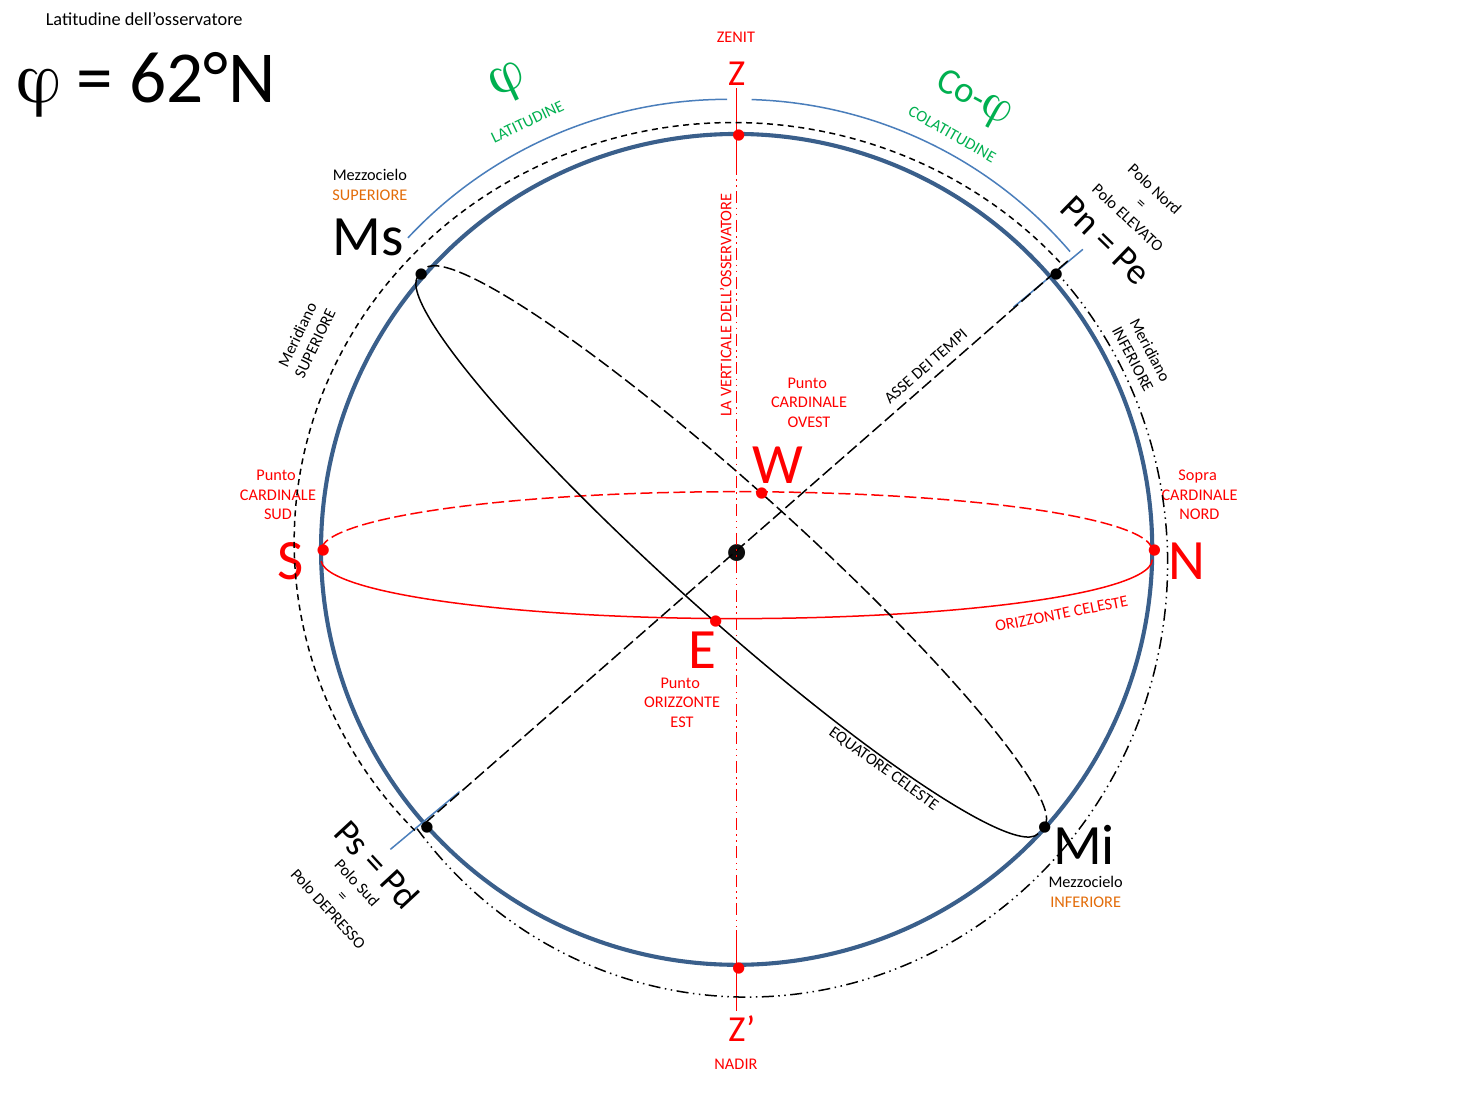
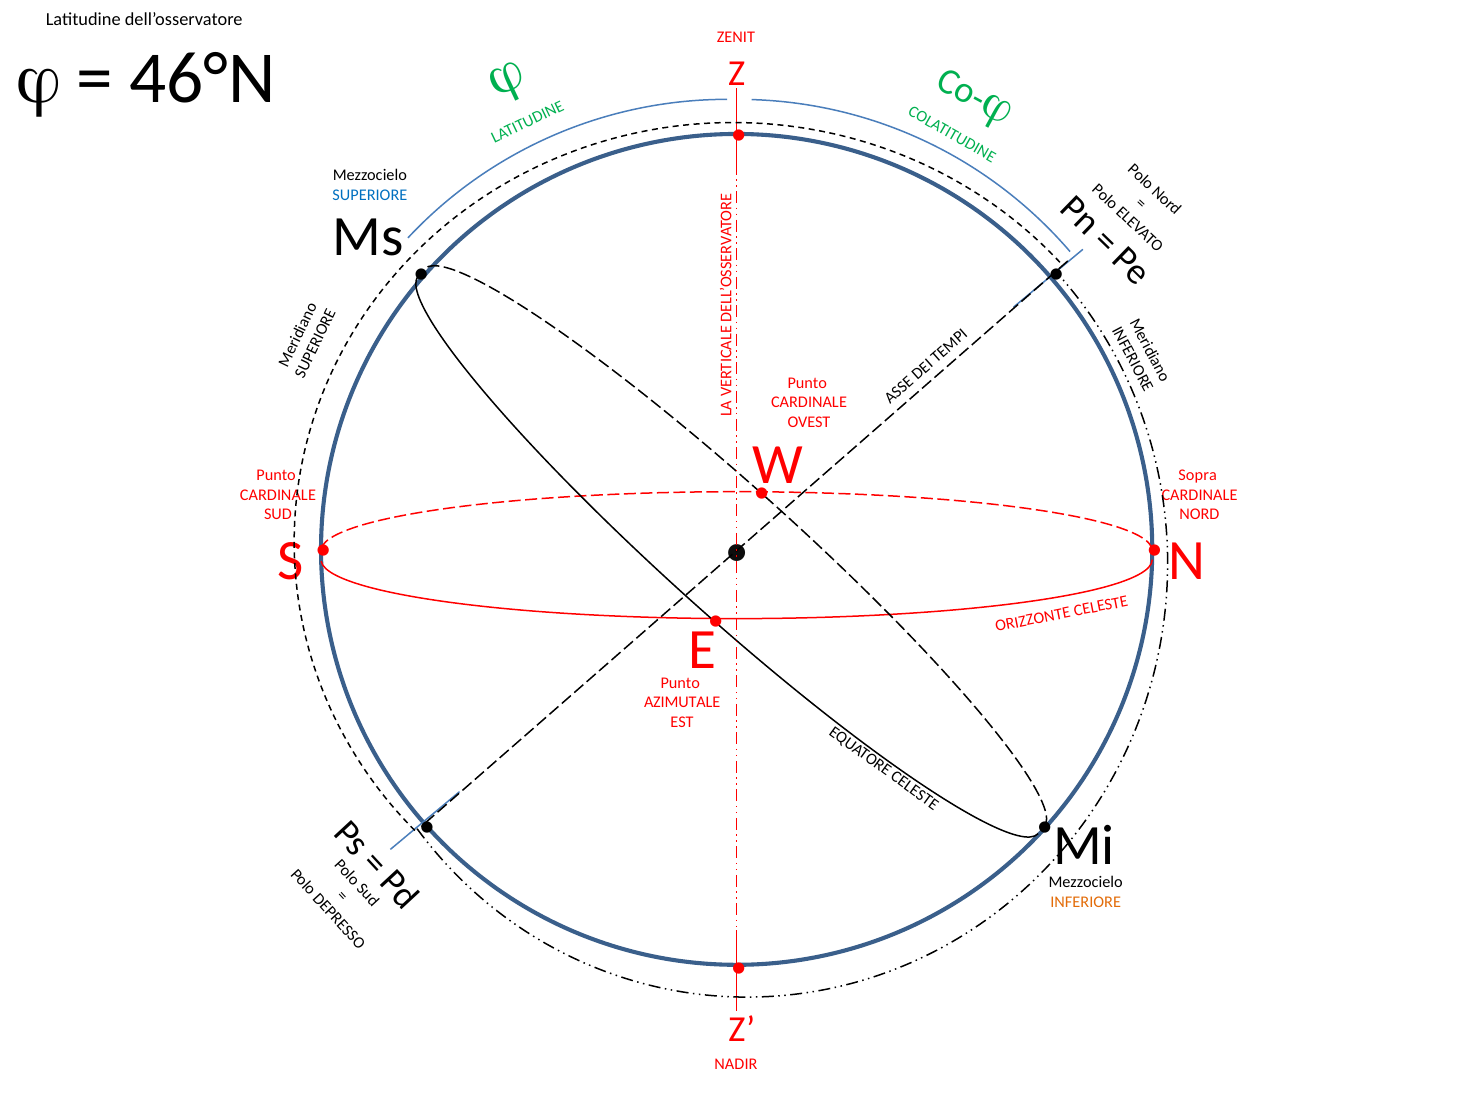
62°N: 62°N -> 46°N (203, 78)
SUPERIORE colour: orange -> blue (370, 195)
ORIZZONTE: ORIZZONTE -> AZIMUTALE (682, 703)
